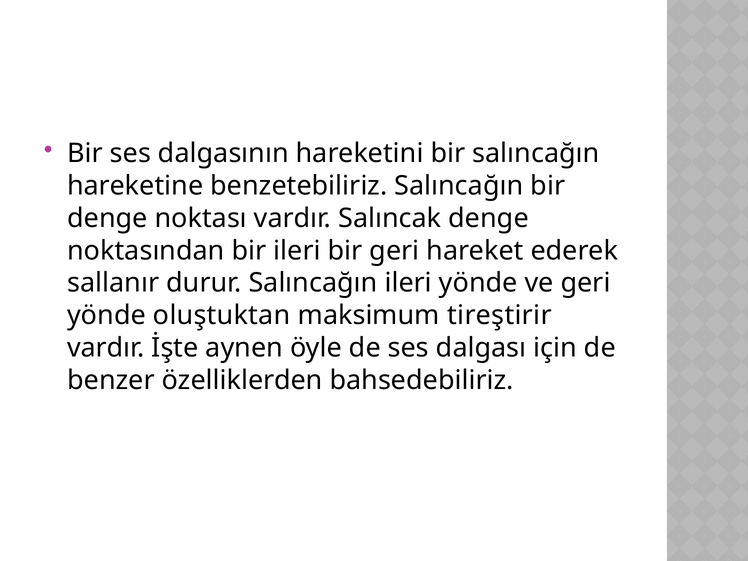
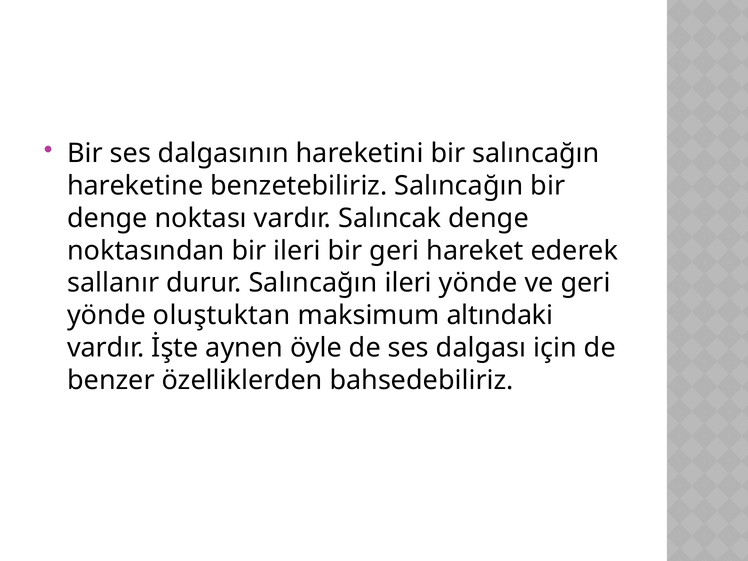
tireştirir: tireştirir -> altındaki (500, 315)
